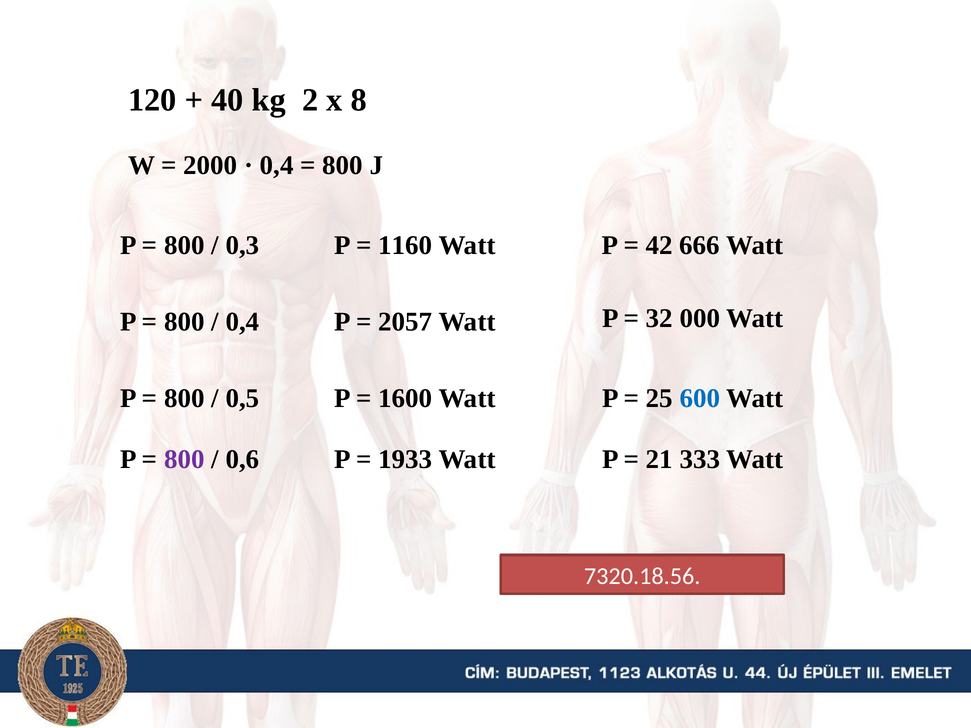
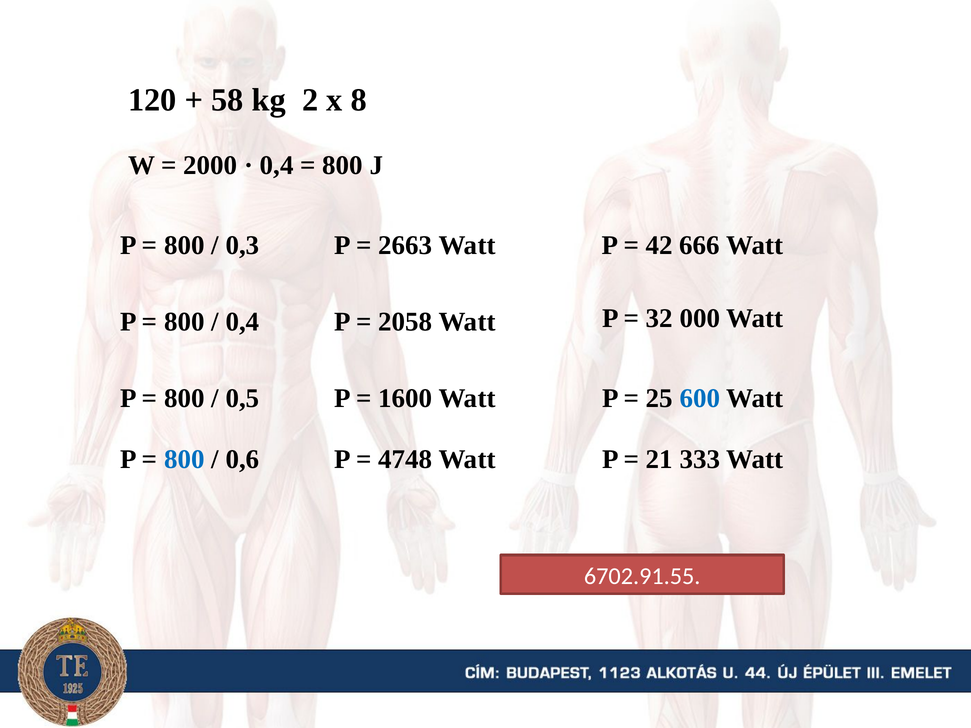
40: 40 -> 58 (227, 100)
1160: 1160 -> 2663 (405, 245)
2057: 2057 -> 2058 (405, 322)
800 colour: purple -> blue (184, 459)
1933: 1933 -> 4748 (405, 459)
7320.18.56: 7320.18.56 -> 6702.91.55 (642, 576)
